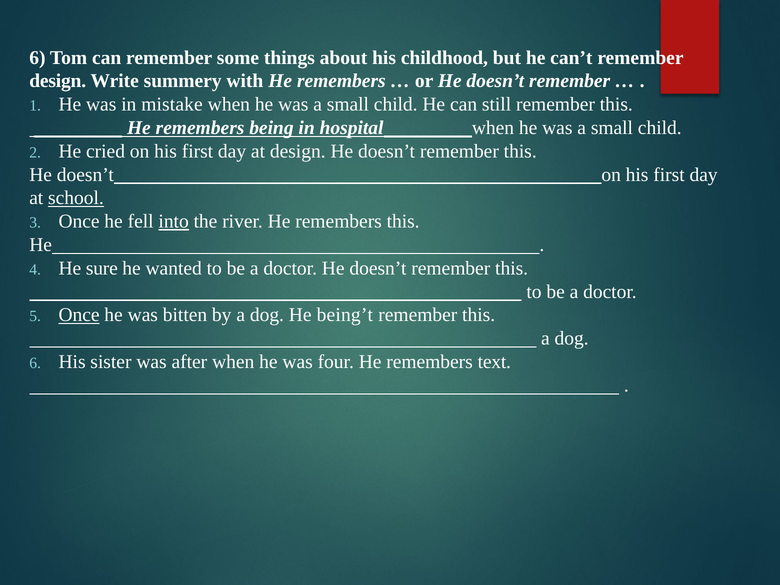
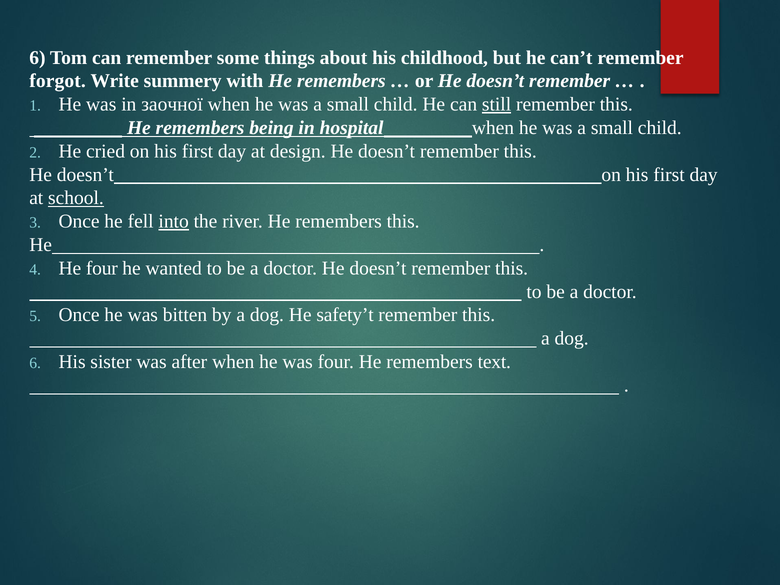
design: design -> forgot (58, 81)
mistake: mistake -> заочної (172, 104)
still underline: none -> present (497, 104)
He sure: sure -> four (102, 268)
Once underline: present -> none (79, 315)
being’t: being’t -> safety’t (345, 315)
